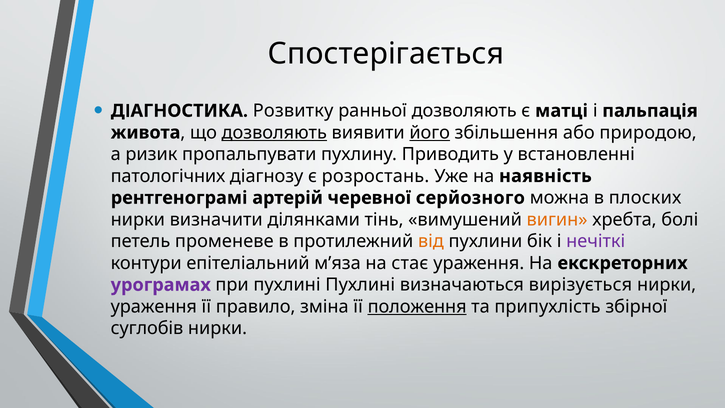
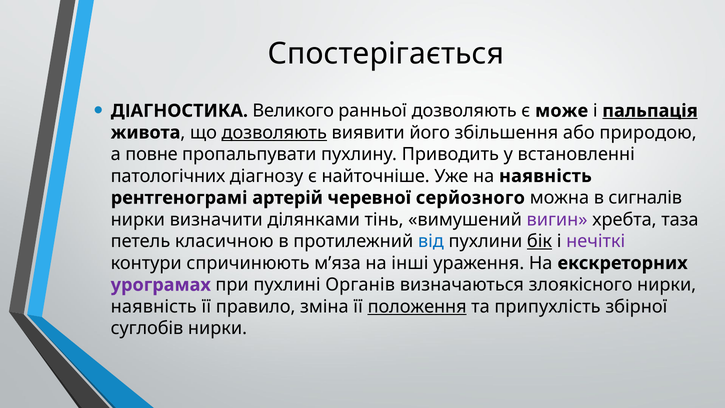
Розвитку: Розвитку -> Великого (293, 111)
матці: матці -> може (562, 111)
пальпація underline: none -> present (650, 111)
його underline: present -> none (430, 133)
ризик: ризик -> повне (152, 154)
розростань: розростань -> найточніше (376, 176)
плоских: плоских -> сигналів (645, 198)
вигин colour: orange -> purple (557, 219)
болі: болі -> таза (680, 219)
променеве: променеве -> класичною (224, 241)
від colour: orange -> blue (431, 241)
бік underline: none -> present (540, 241)
епітеліальний: епітеліальний -> спричинюють (248, 263)
стає: стає -> інші (410, 263)
пухлині Пухлині: Пухлині -> Органів (360, 285)
вирізується: вирізується -> злоякісного (581, 285)
ураження: ураження -> наявність (154, 306)
